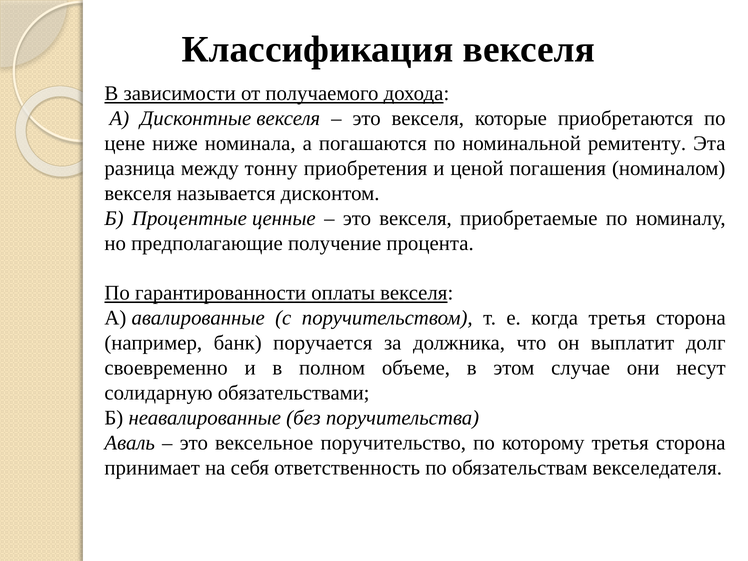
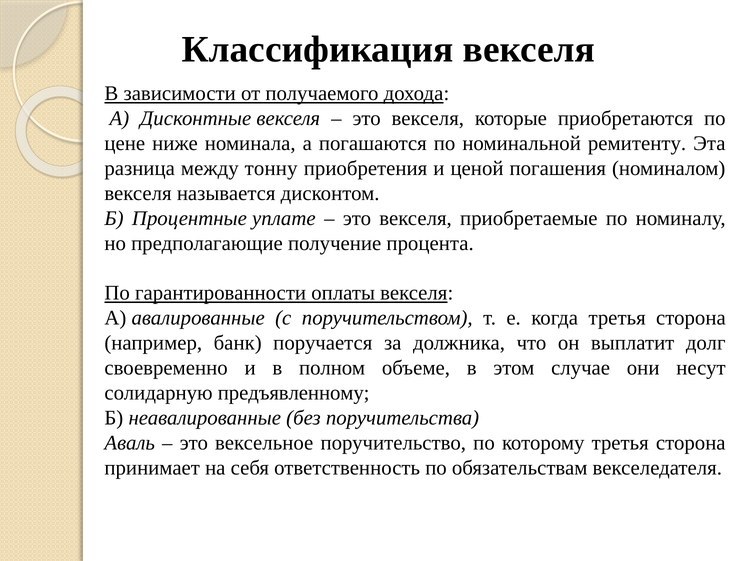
ценные: ценные -> уплате (284, 218)
обязательствами: обязательствами -> предъявленному (294, 393)
